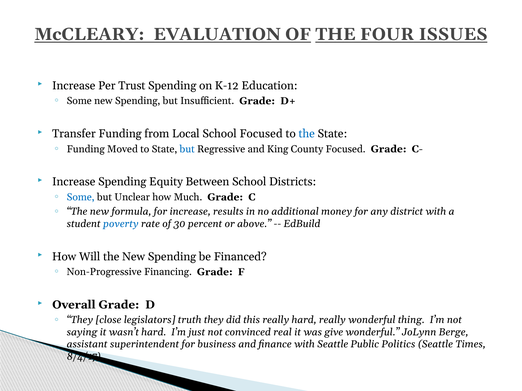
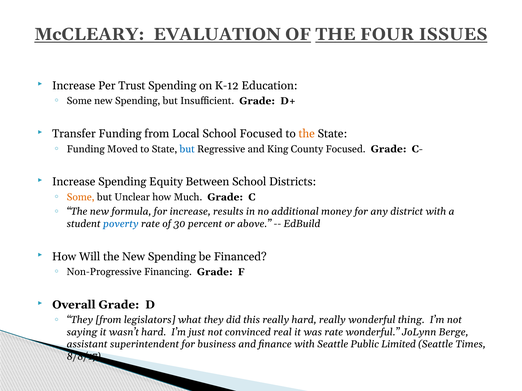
the colour: blue -> orange (307, 134)
Some colour: blue -> orange (81, 197)
They close: close -> from (109, 320)
truth: truth -> what (190, 320)
was give: give -> rate (334, 333)
Politics: Politics -> Limited (399, 345)
8/4/17: 8/4/17 -> 8/8/17 (85, 357)
